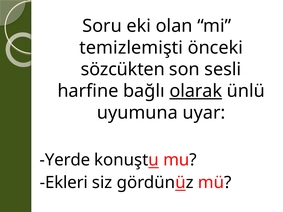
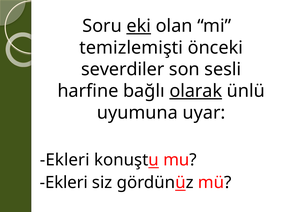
eki underline: none -> present (139, 26)
sözcükten: sözcükten -> severdiler (123, 69)
Yerde: Yerde -> Ekleri (65, 160)
